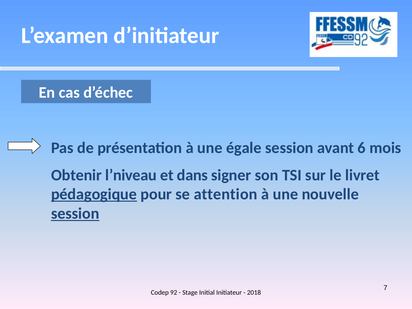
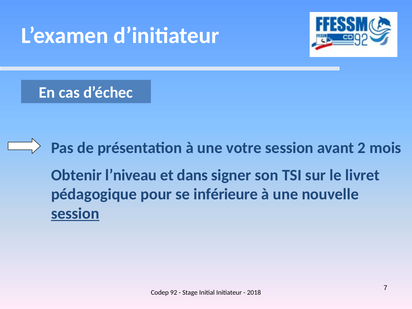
égale: égale -> votre (244, 148)
6: 6 -> 2 (362, 148)
pédagogique underline: present -> none (94, 194)
attention: attention -> inférieure (226, 194)
